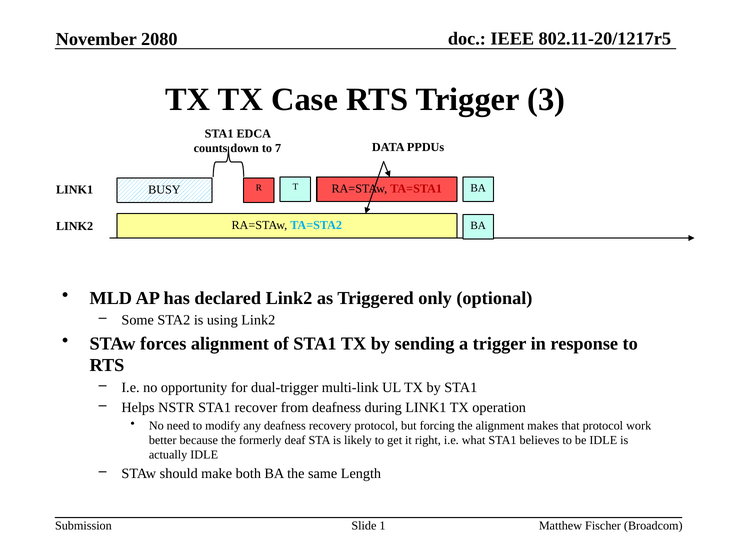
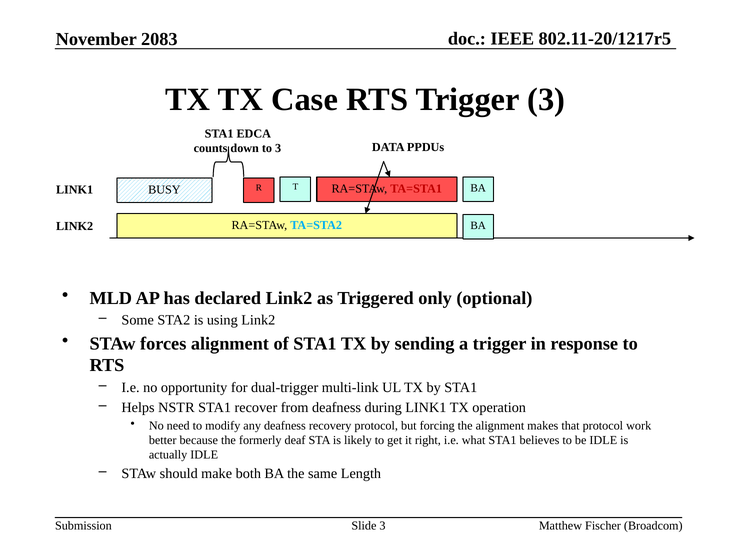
2080: 2080 -> 2083 (159, 39)
to 7: 7 -> 3 (278, 148)
Slide 1: 1 -> 3 (383, 526)
